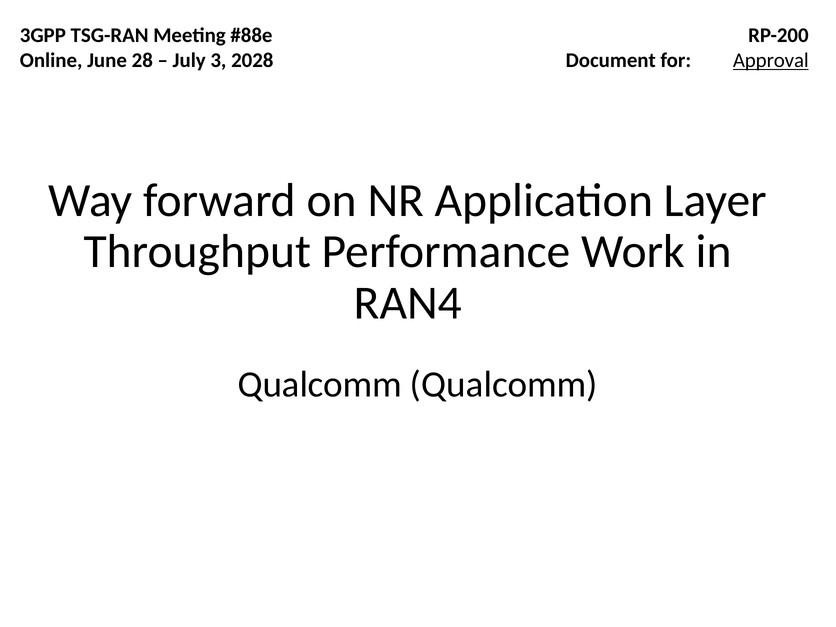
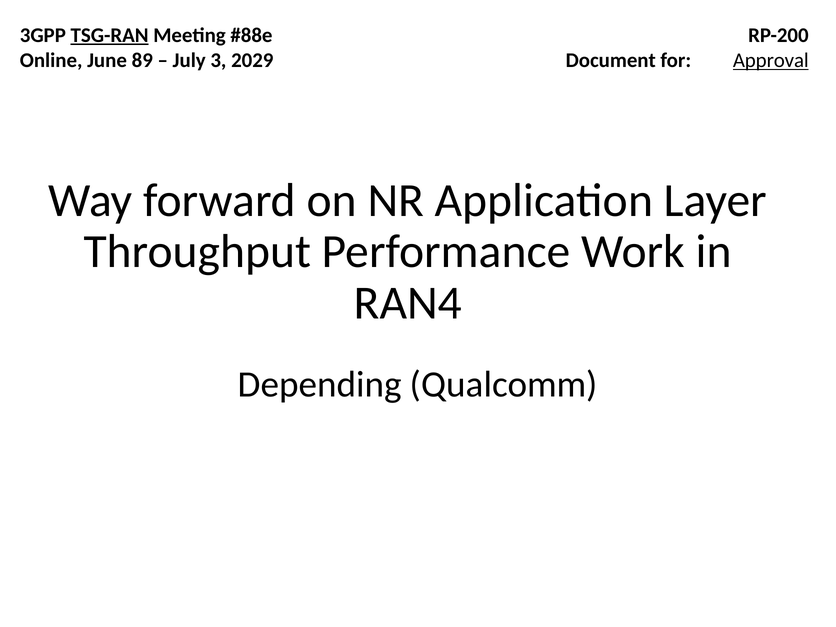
TSG-RAN underline: none -> present (110, 35)
28: 28 -> 89 (142, 60)
2028: 2028 -> 2029 (252, 60)
Qualcomm: Qualcomm -> Depending (320, 384)
